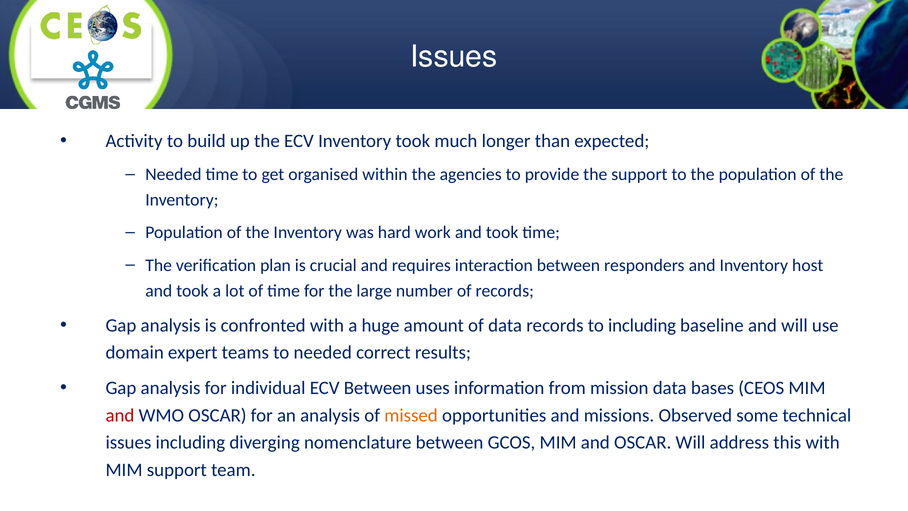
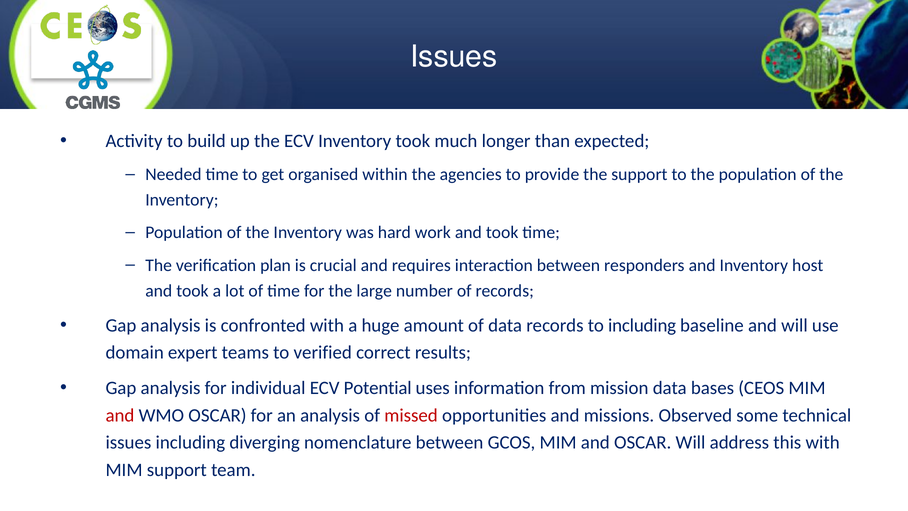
to needed: needed -> verified (323, 353)
ECV Between: Between -> Potential (378, 388)
missed colour: orange -> red (411, 415)
